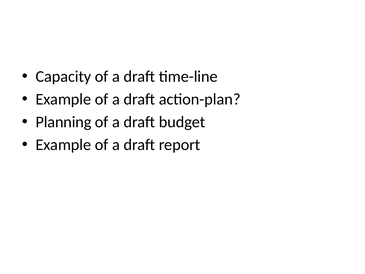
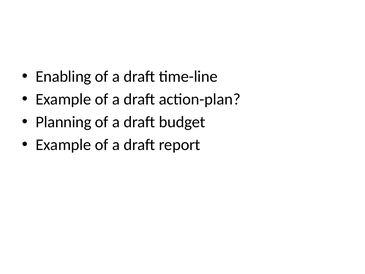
Capacity: Capacity -> Enabling (63, 77)
